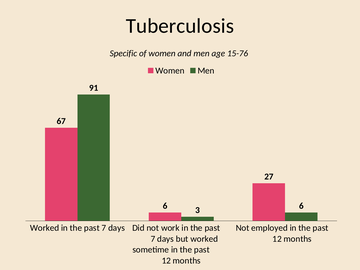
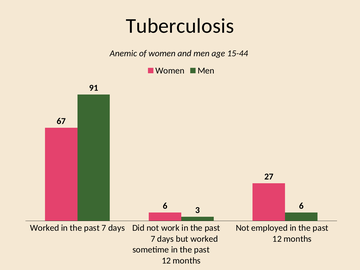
Specific: Specific -> Anemic (123, 53)
15-76: 15-76 -> 15-44 (238, 53)
